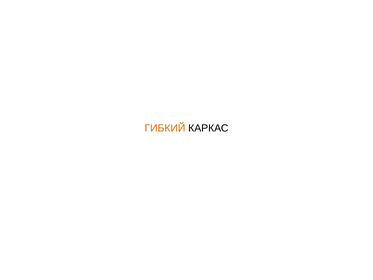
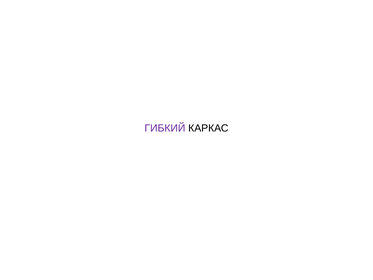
ГИБКИЙ colour: orange -> purple (165, 128)
